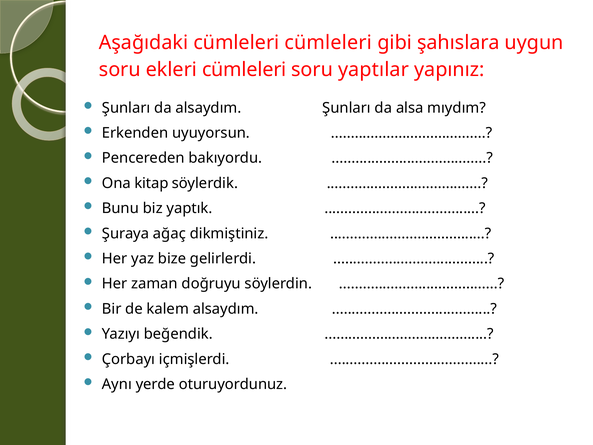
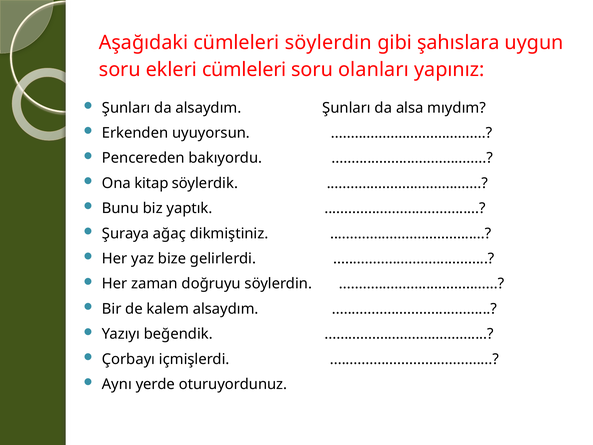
cümleleri cümleleri: cümleleri -> söylerdin (328, 43)
yaptılar: yaptılar -> olanları (374, 69)
